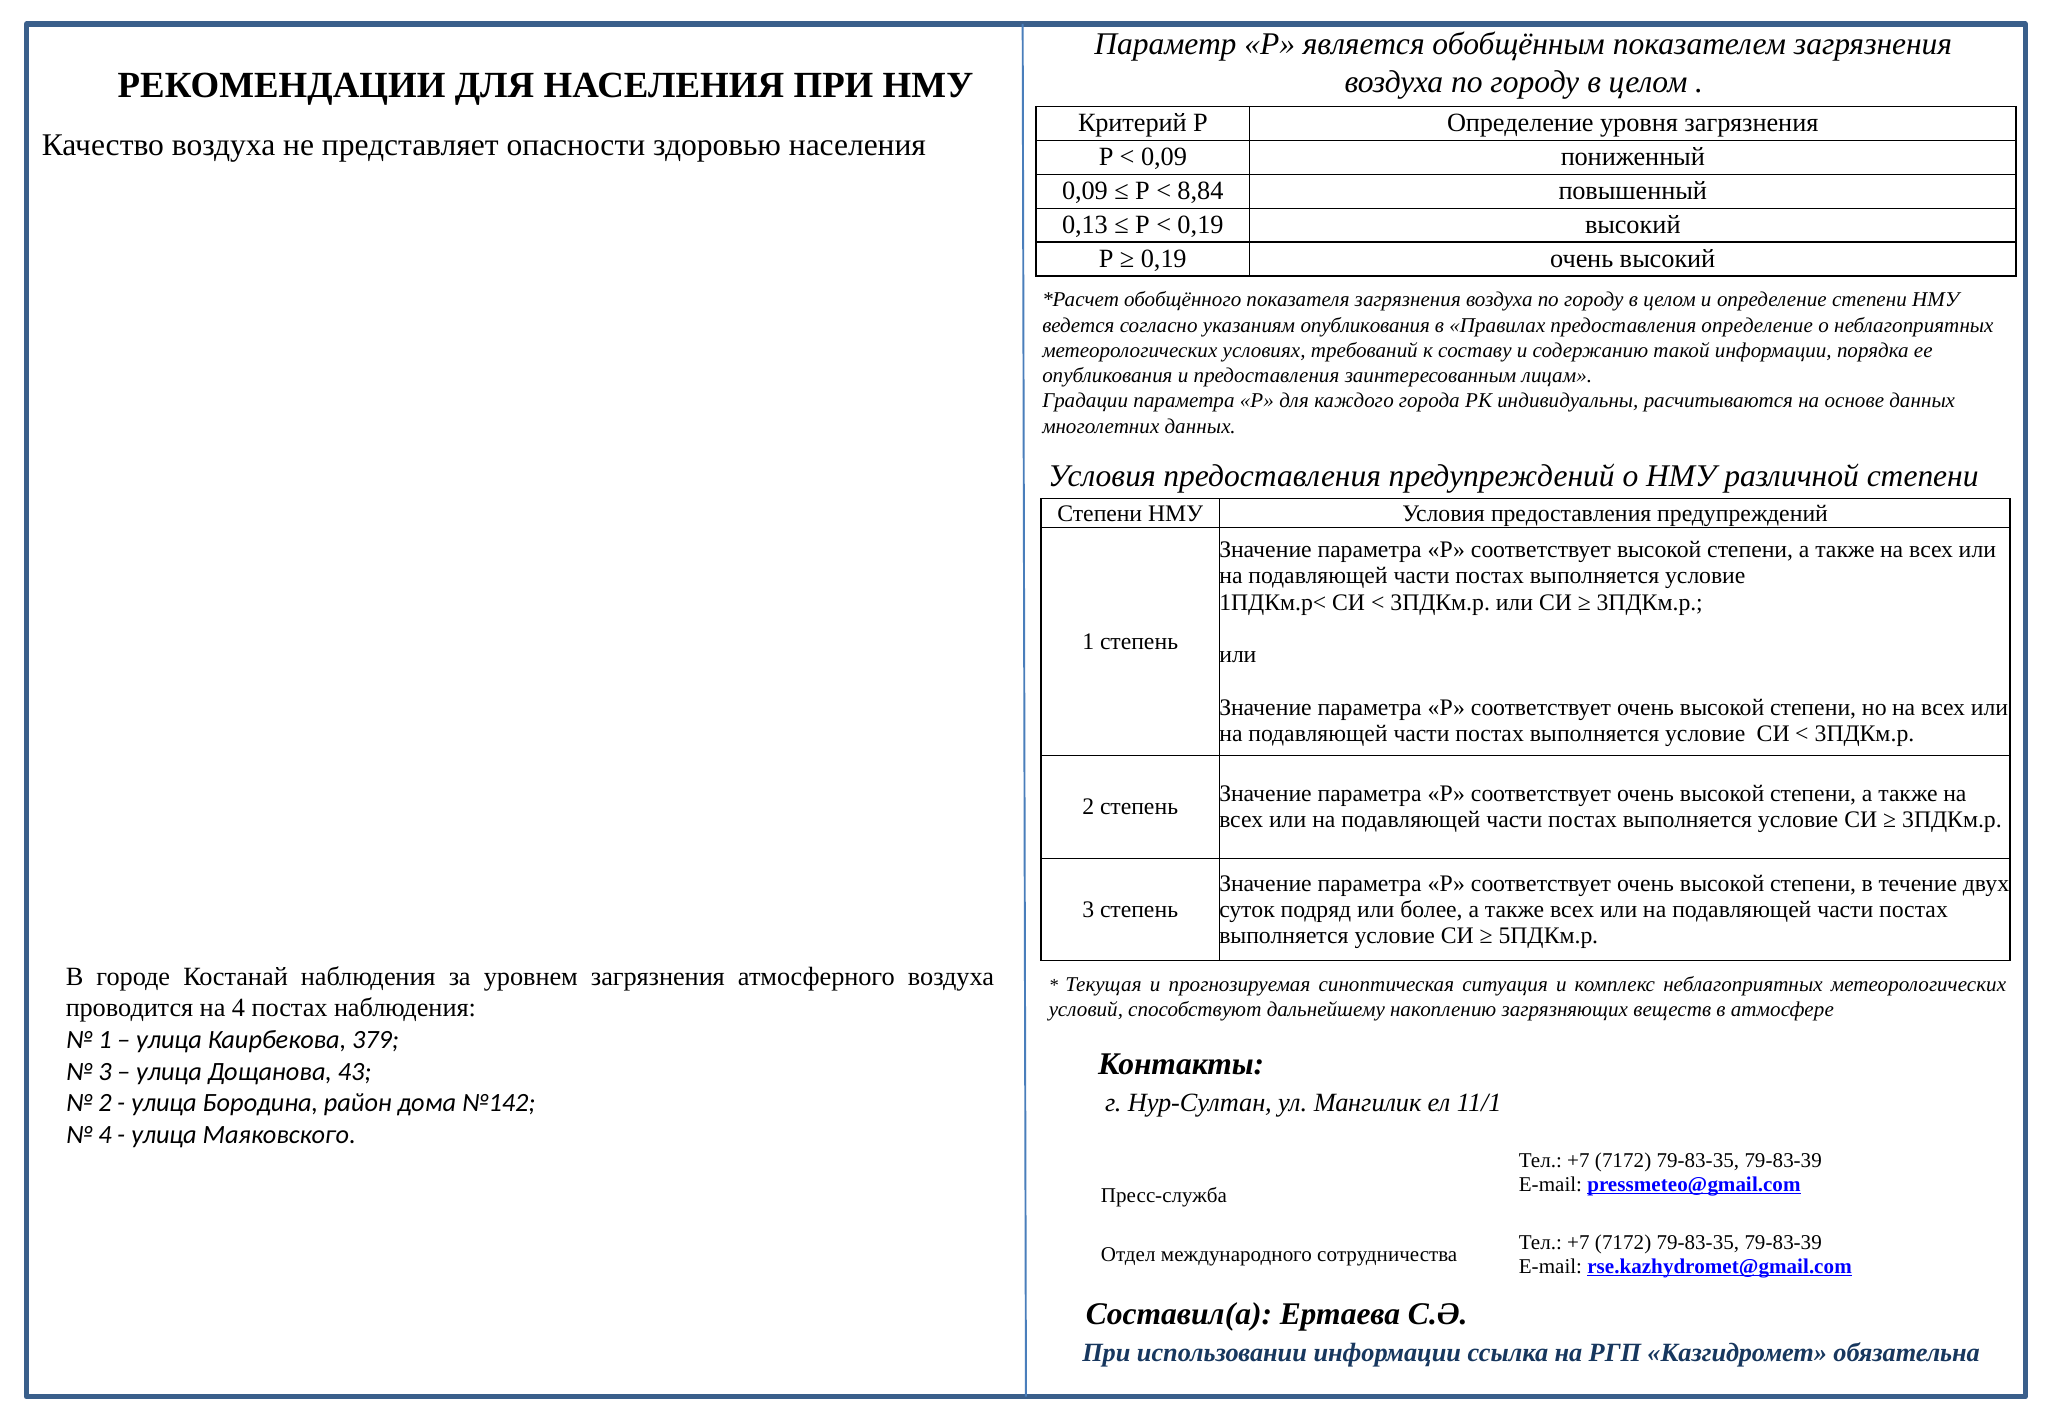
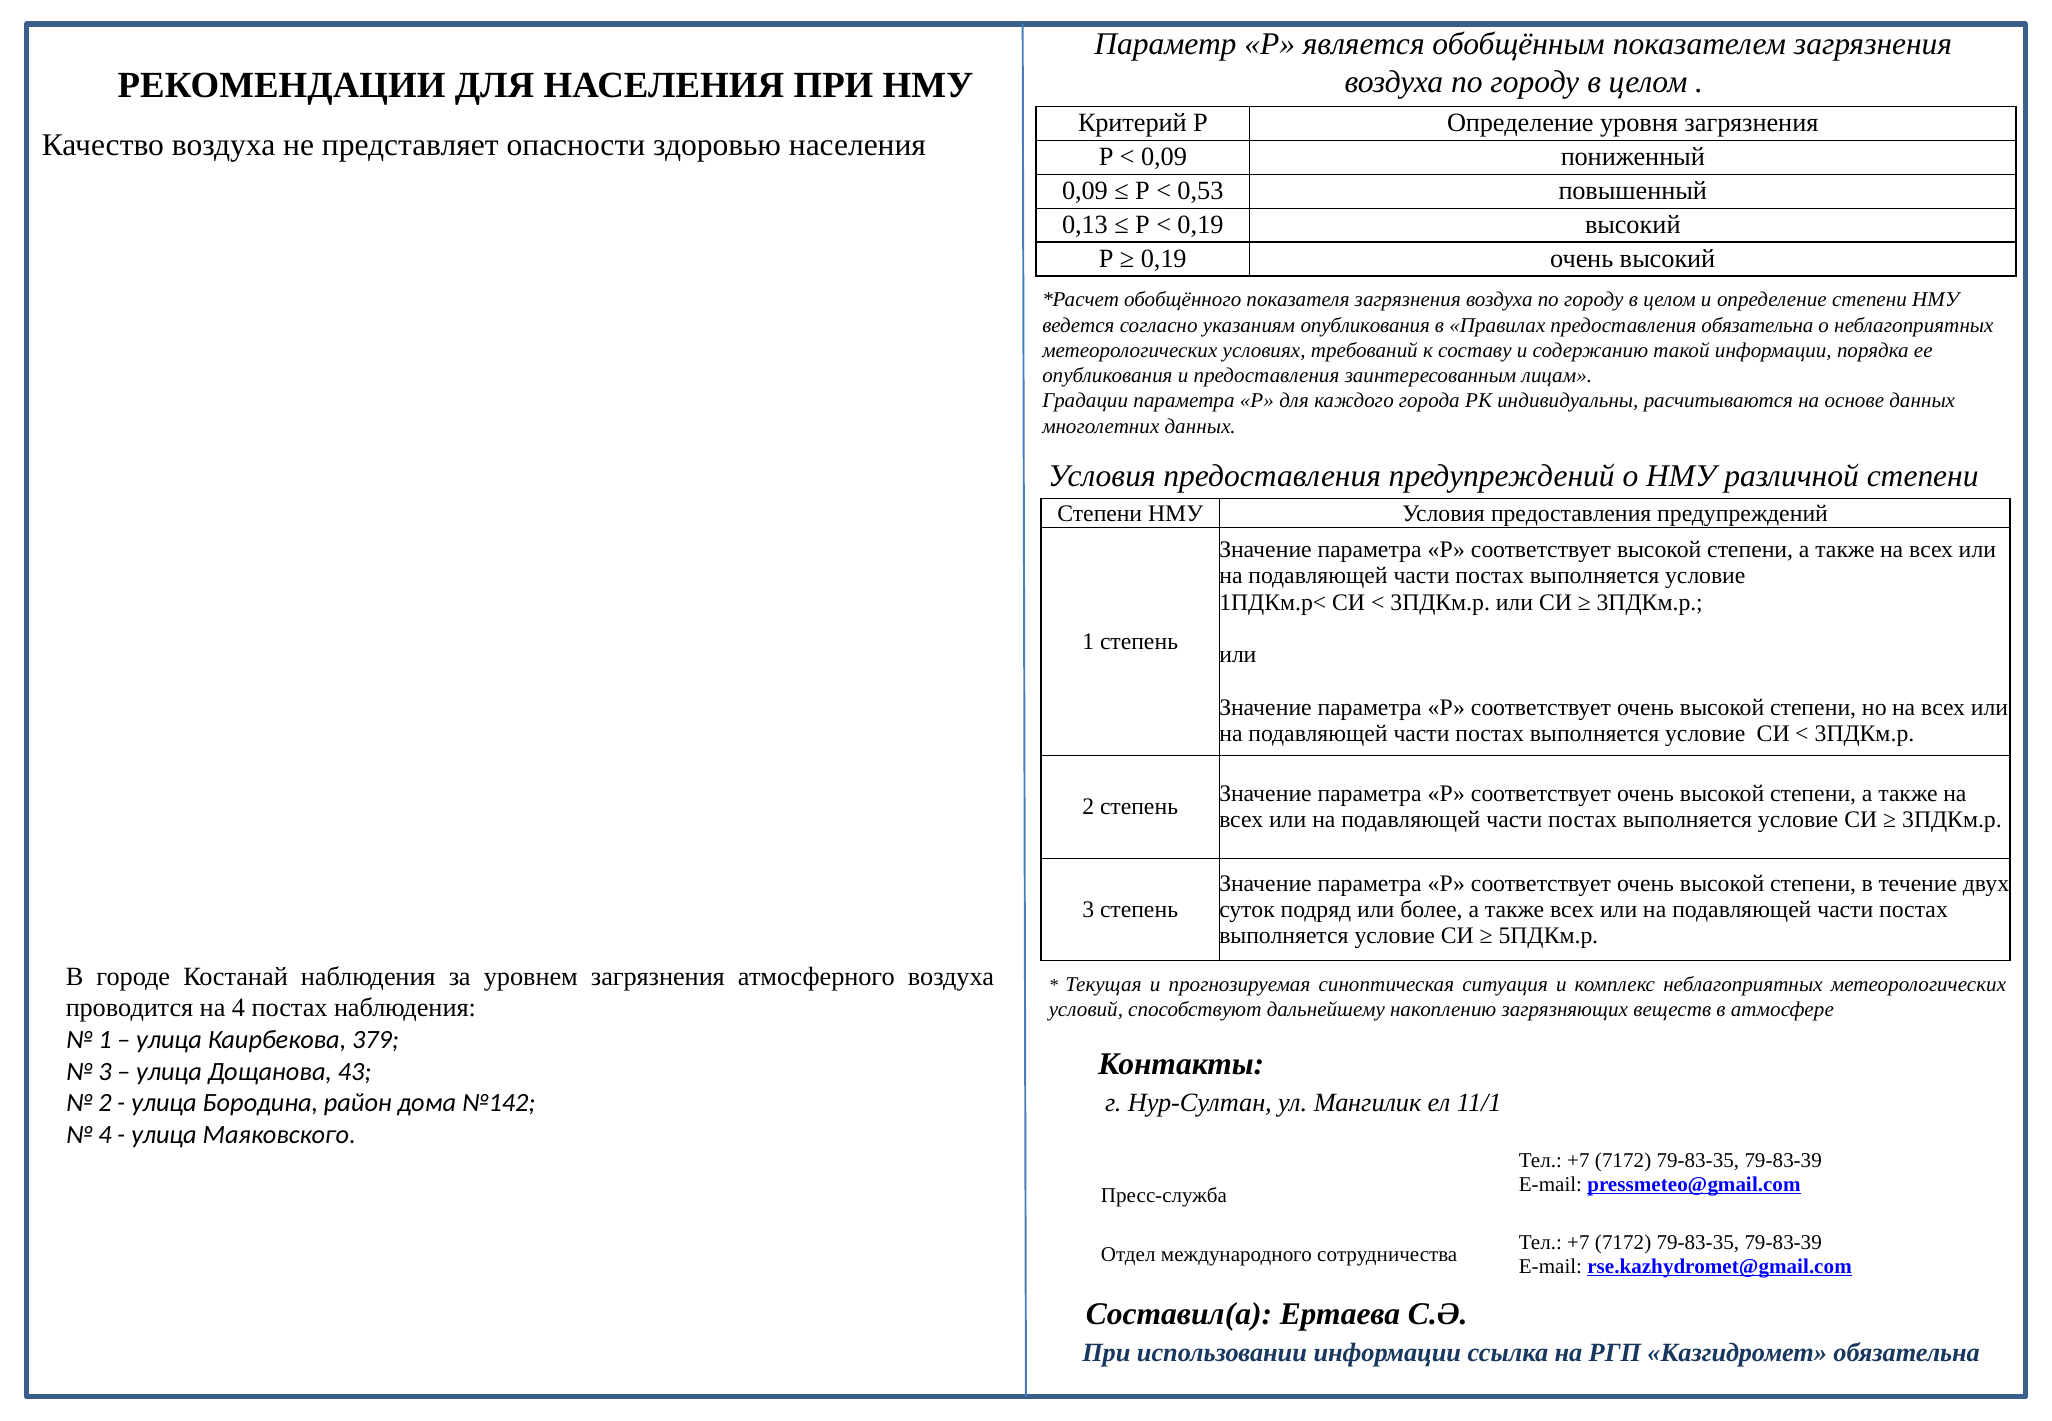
8,84: 8,84 -> 0,53 (1200, 191)
предоставления определение: определение -> обязательна (1757, 325)
